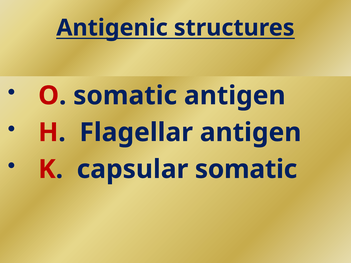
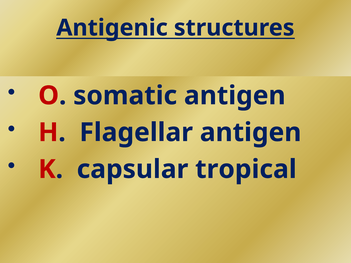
capsular somatic: somatic -> tropical (246, 169)
